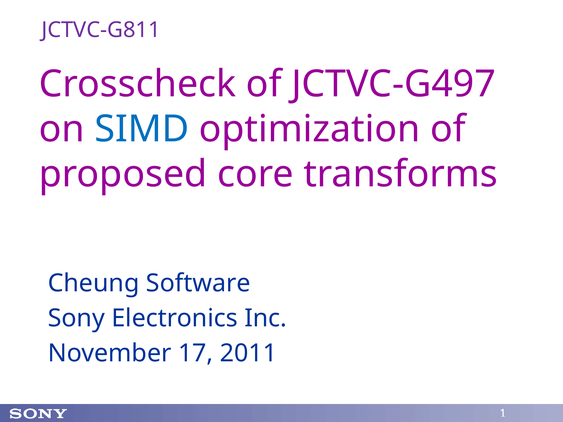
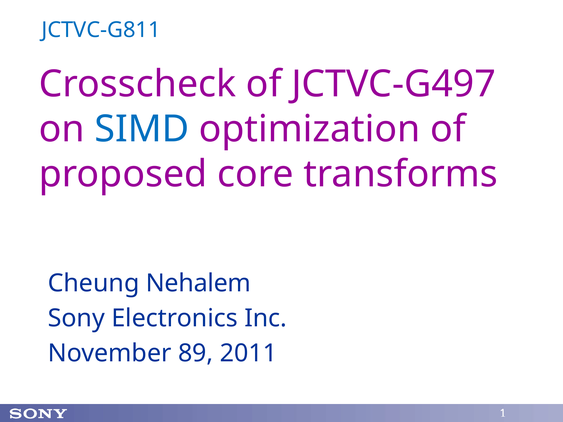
JCTVC-G811 colour: purple -> blue (101, 30)
Software: Software -> Nehalem (198, 284)
17: 17 -> 89 (196, 354)
